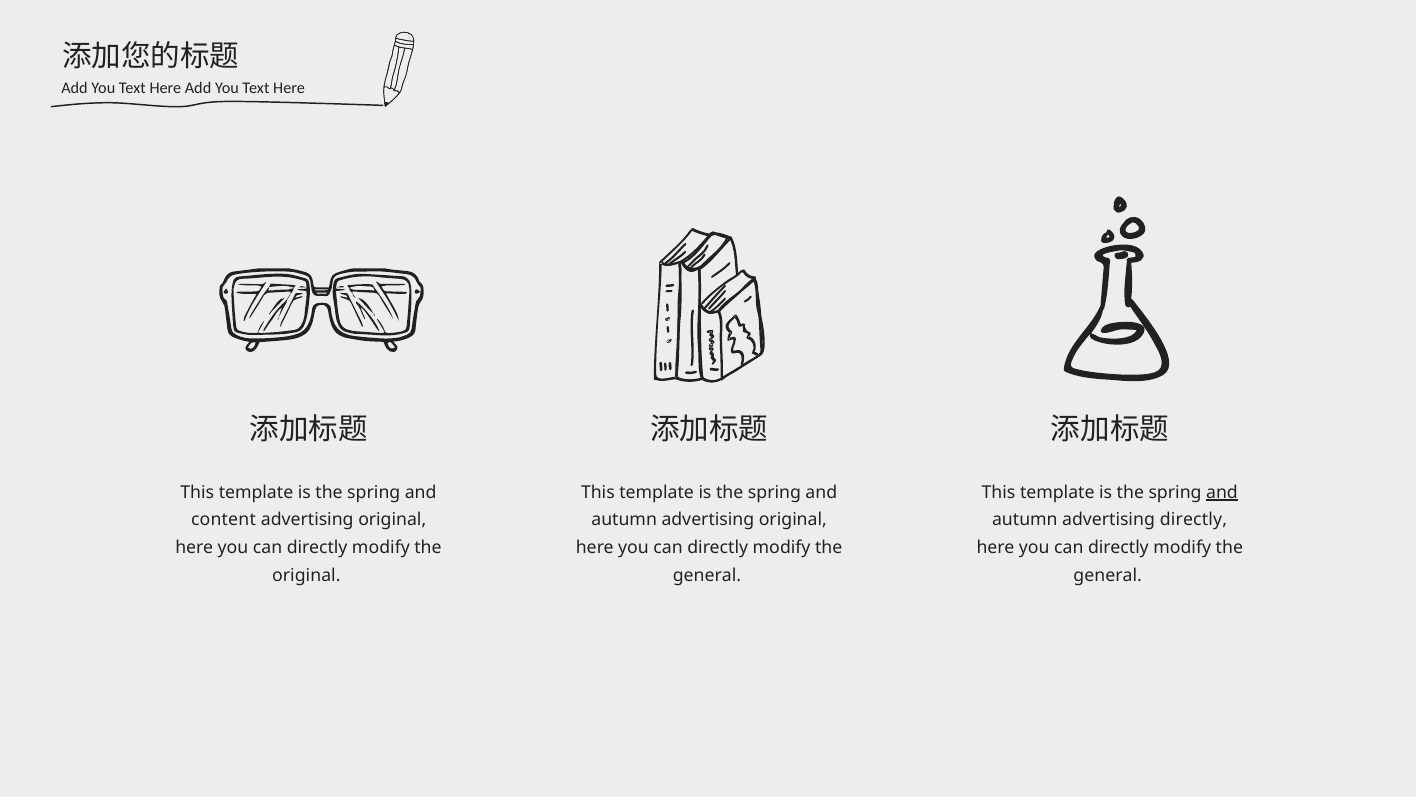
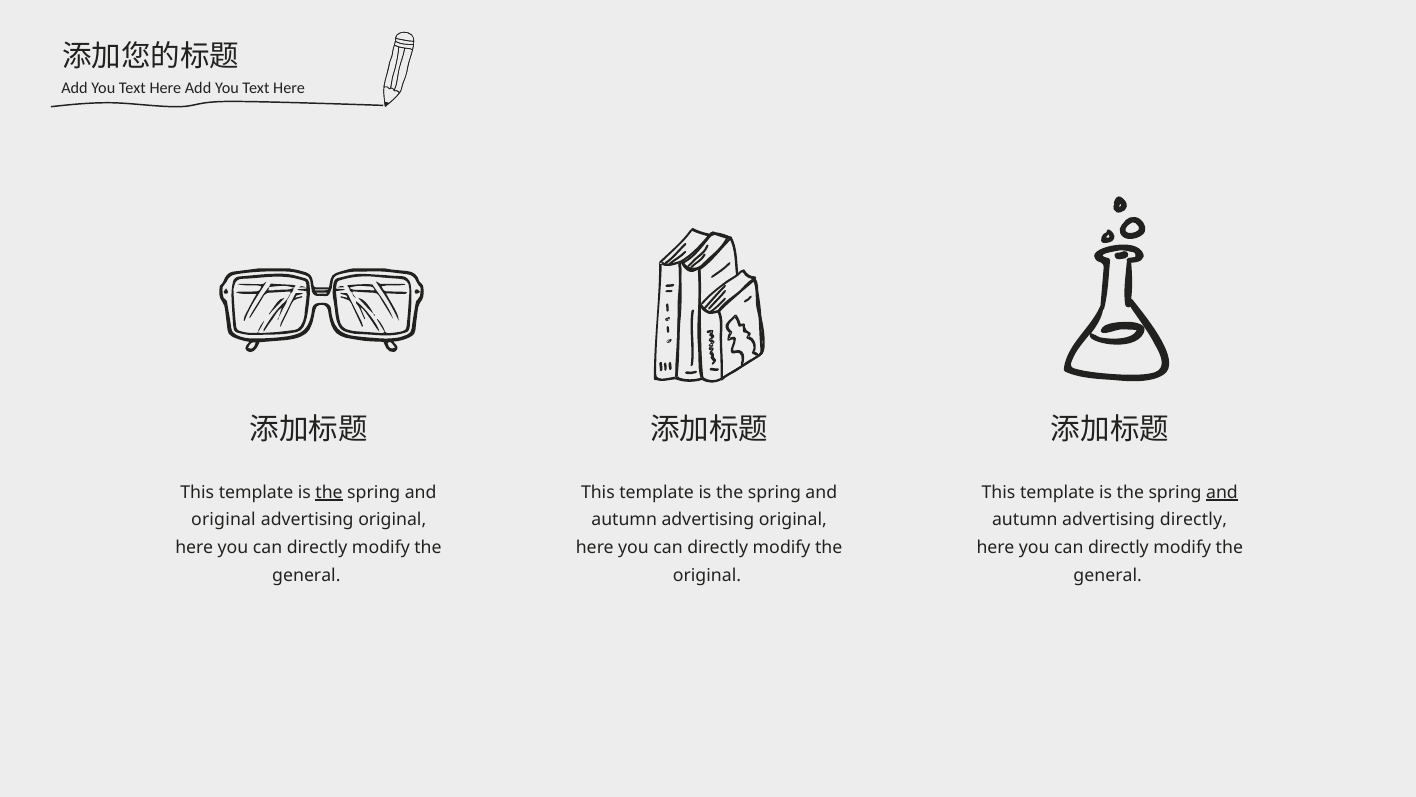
the underline: none -> present (329, 492)
content: content -> original (223, 520)
original: original -> general (306, 575)
general: general -> original (707, 575)
